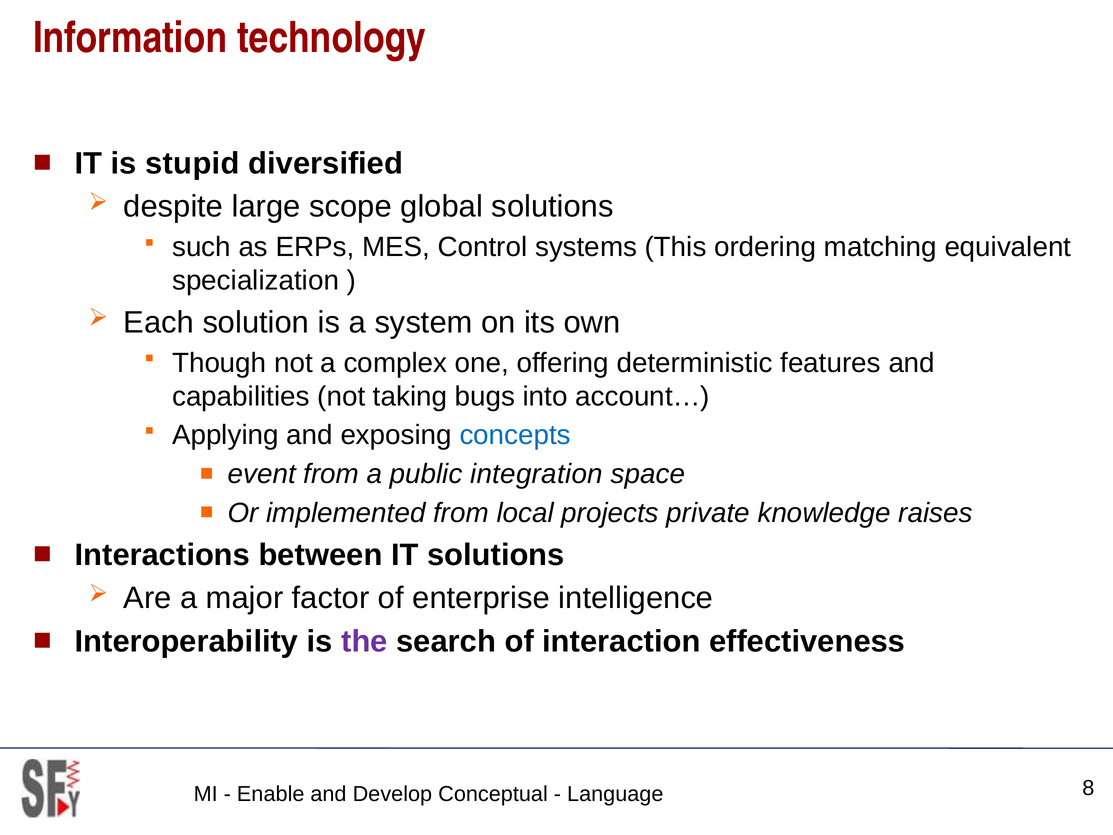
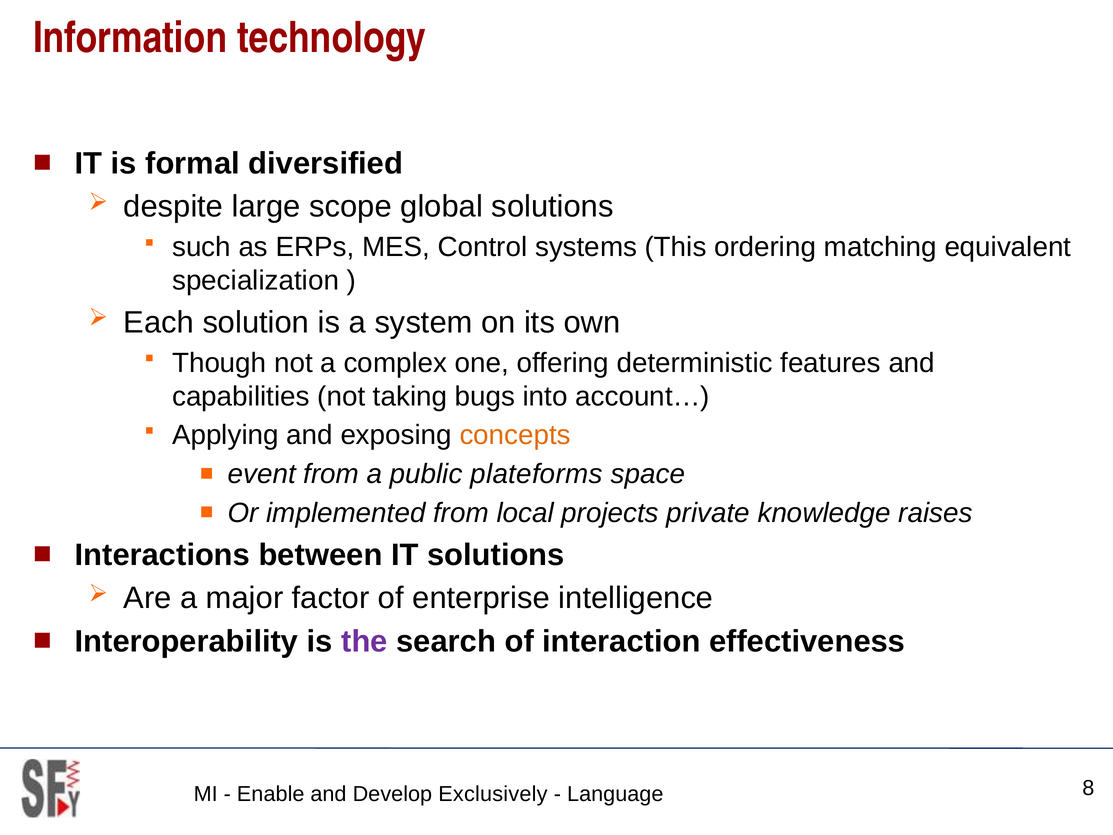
stupid: stupid -> formal (193, 163)
concepts colour: blue -> orange (515, 435)
integration: integration -> plateforms (536, 474)
Conceptual: Conceptual -> Exclusively (493, 794)
